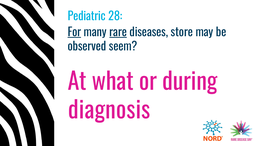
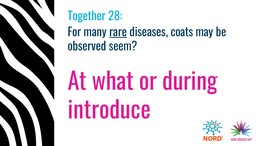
Pediatric: Pediatric -> Together (87, 16)
For underline: present -> none (74, 32)
store: store -> coats (182, 32)
diagnosis: diagnosis -> introduce (109, 111)
